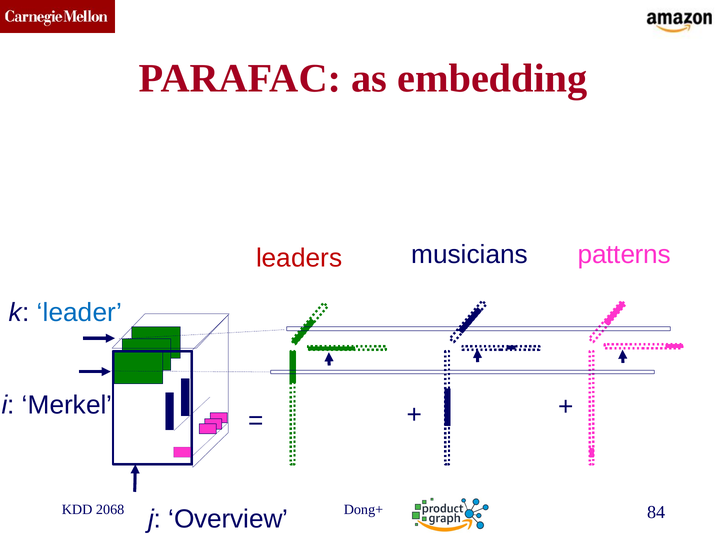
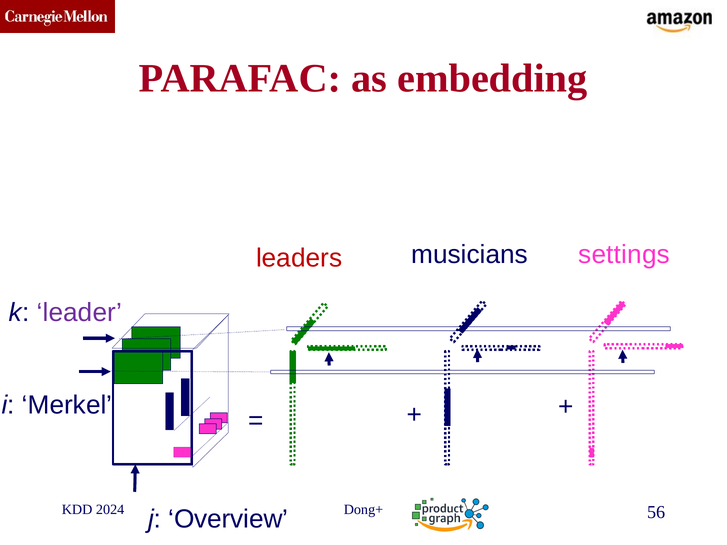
patterns: patterns -> settings (624, 255)
leader colour: blue -> purple (79, 313)
2068: 2068 -> 2024 (110, 510)
84: 84 -> 56 (656, 513)
